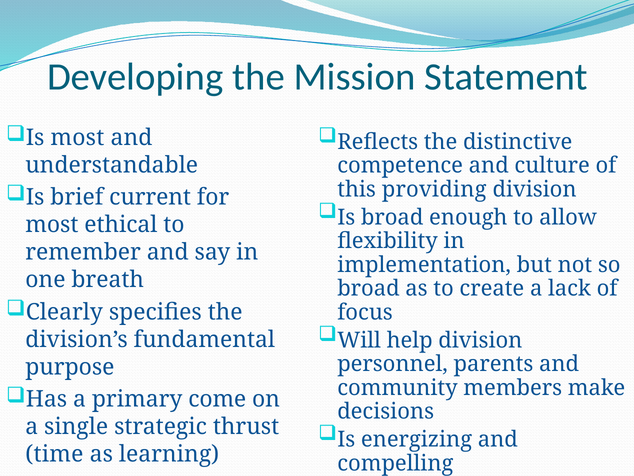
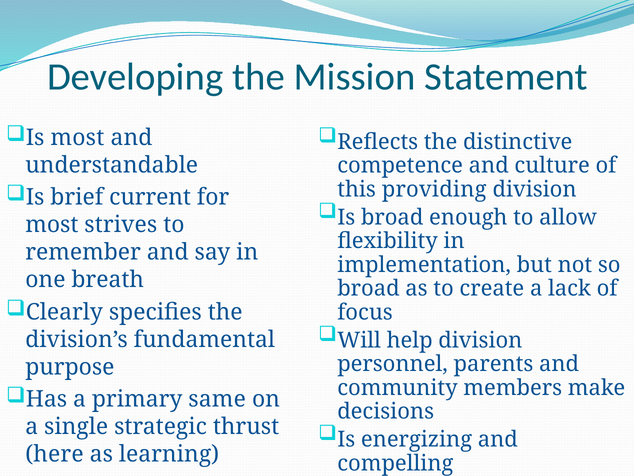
ethical: ethical -> strives (121, 225)
come: come -> same (217, 399)
time: time -> here (54, 454)
